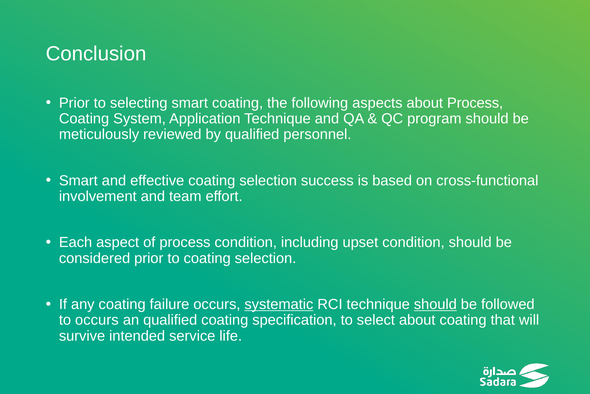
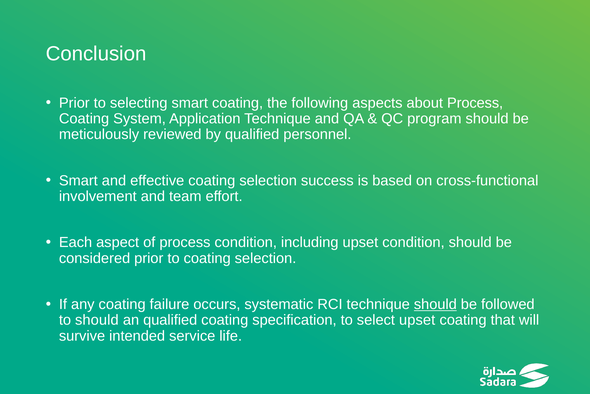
systematic underline: present -> none (279, 304)
to occurs: occurs -> should (97, 320)
select about: about -> upset (417, 320)
